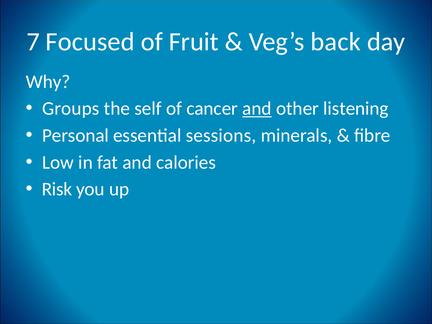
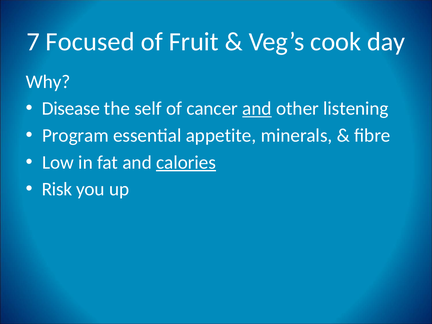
back: back -> cook (336, 42)
Groups: Groups -> Disease (71, 109)
Personal: Personal -> Program (75, 136)
sessions: sessions -> appetite (221, 136)
calories underline: none -> present (186, 162)
